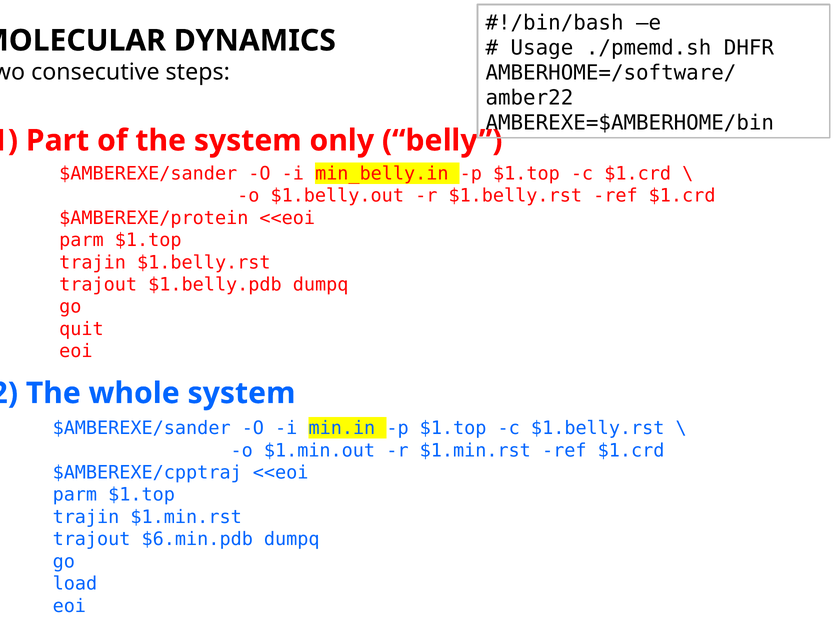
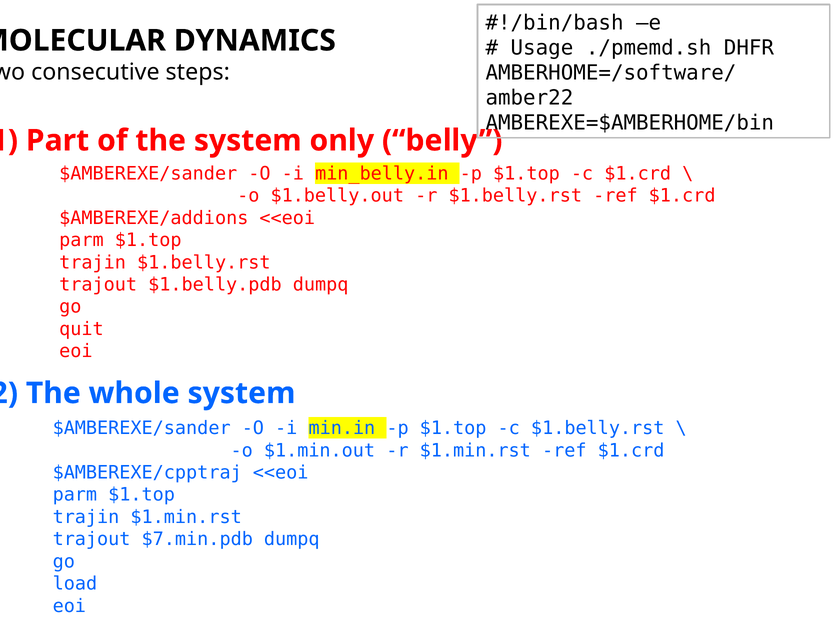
$AMBEREXE/protein: $AMBEREXE/protein -> $AMBEREXE/addions (154, 218)
$6.min.pdb: $6.min.pdb -> $7.min.pdb (197, 540)
